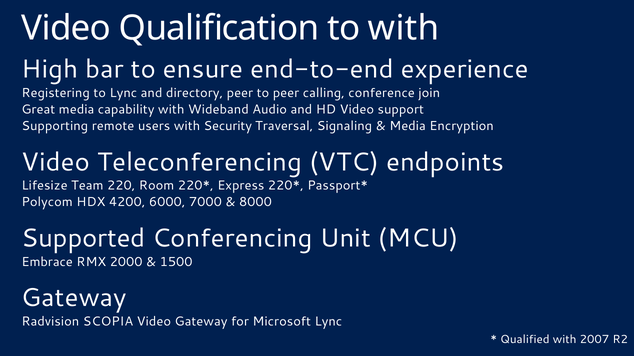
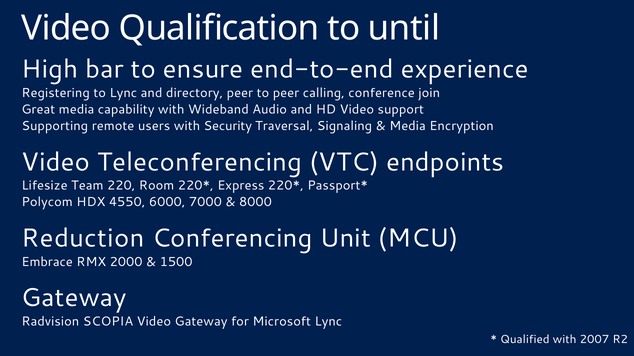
to with: with -> until (404, 28)
4200: 4200 -> 4550 (127, 203)
Supported: Supported -> Reduction (83, 239)
